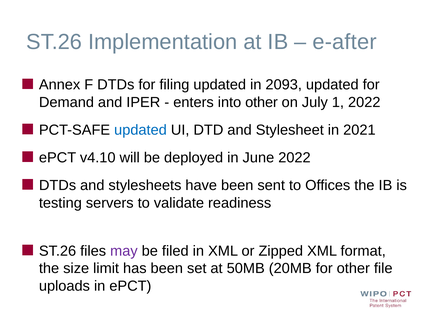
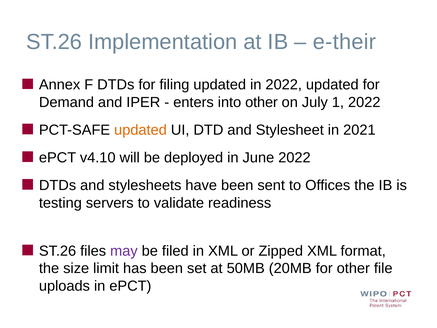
e-after: e-after -> e-their (345, 42)
in 2093: 2093 -> 2022 (284, 85)
updated colour: blue -> orange (140, 130)
